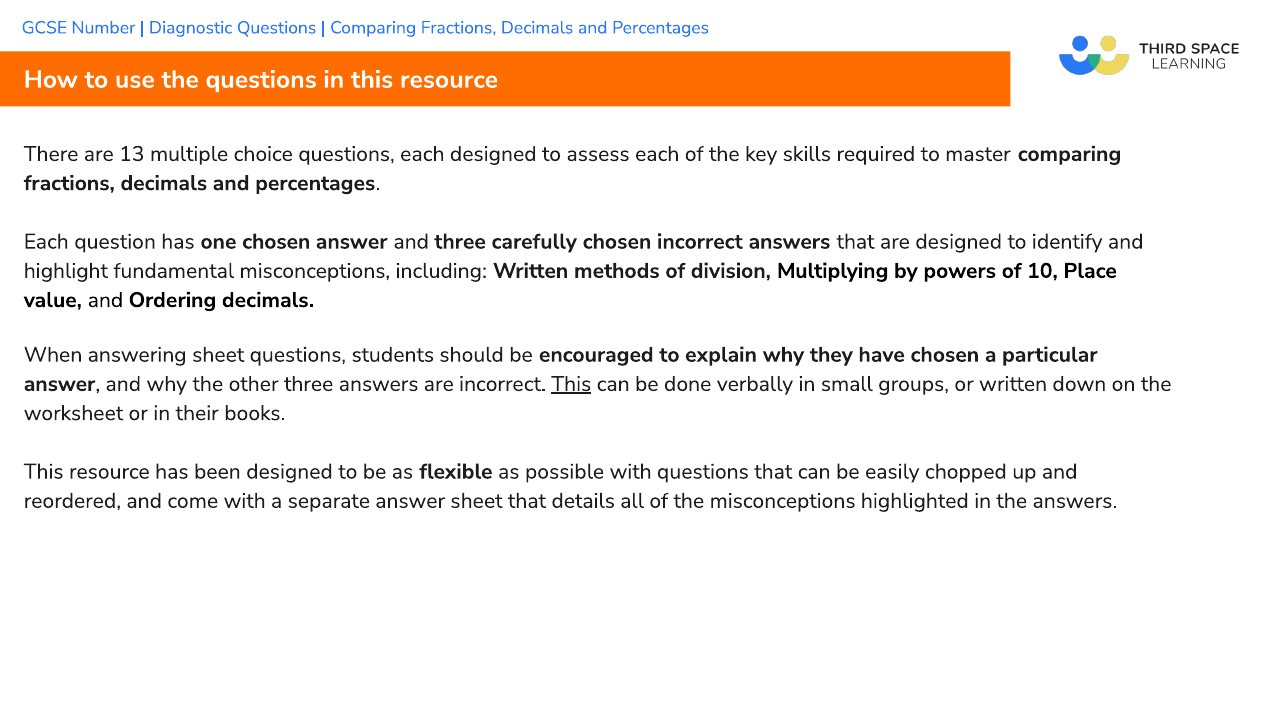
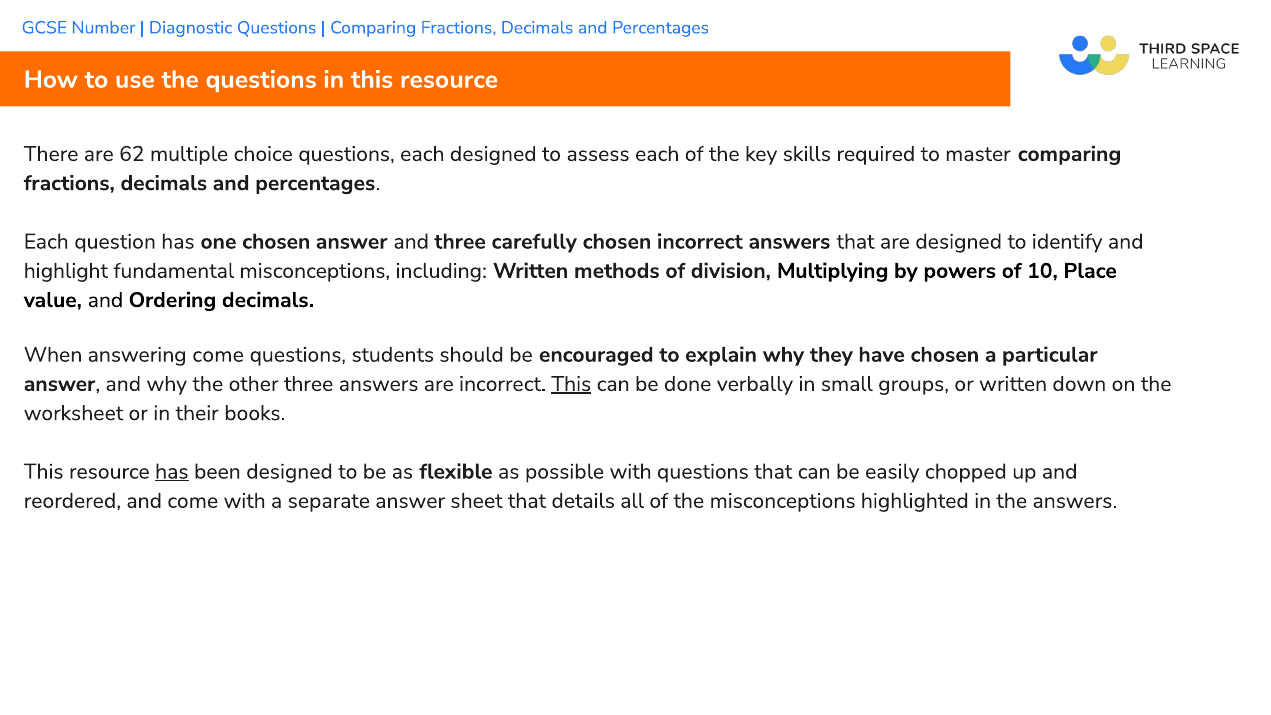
13: 13 -> 62 (132, 154)
answering sheet: sheet -> come (218, 355)
has underline: none -> present (172, 472)
